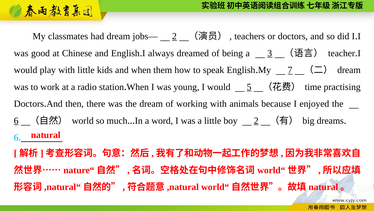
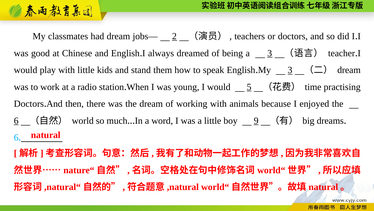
and when: when -> stand (141, 70)
My 7: 7 -> 3 (290, 70)
boy 2: 2 -> 9 (256, 120)
